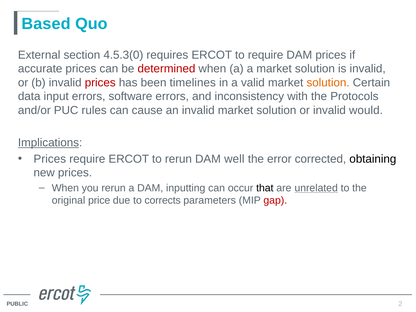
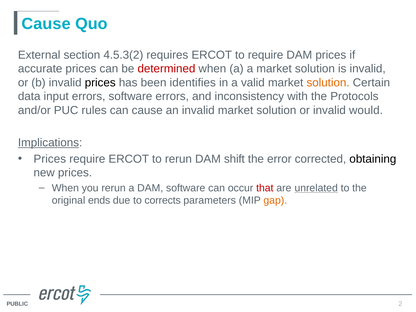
Based: Based -> Cause (46, 24)
4.5.3(0: 4.5.3(0 -> 4.5.3(2 (123, 55)
prices colour: red -> black (100, 83)
timelines: timelines -> identifies (193, 83)
well: well -> shift (234, 159)
DAM inputting: inputting -> software (186, 188)
that colour: black -> red (265, 188)
price: price -> ends (99, 200)
gap colour: red -> orange (275, 200)
